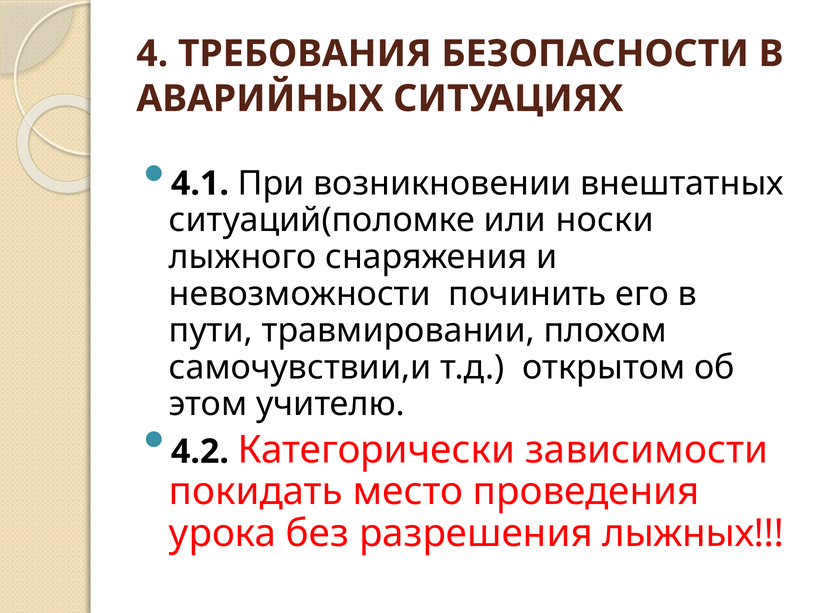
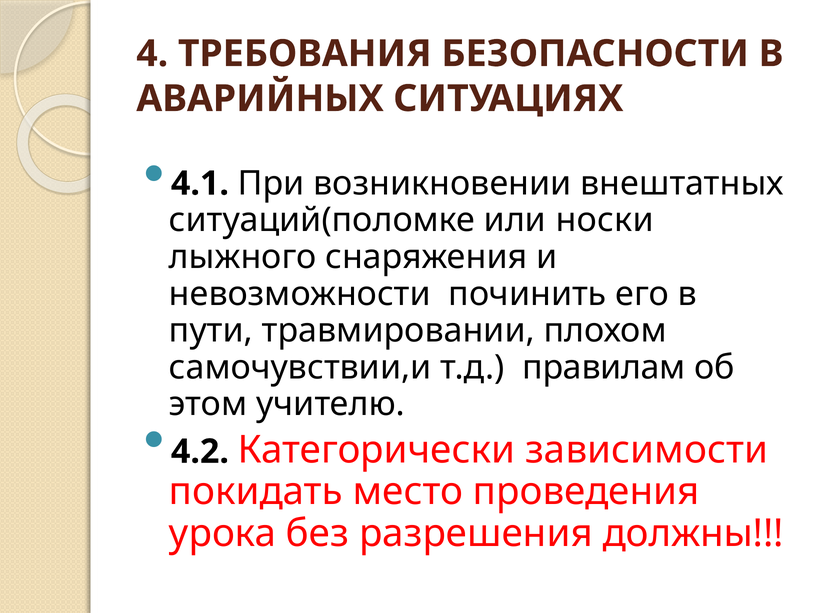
открытом: открытом -> правилам (604, 367)
лыжных: лыжных -> должны (693, 533)
